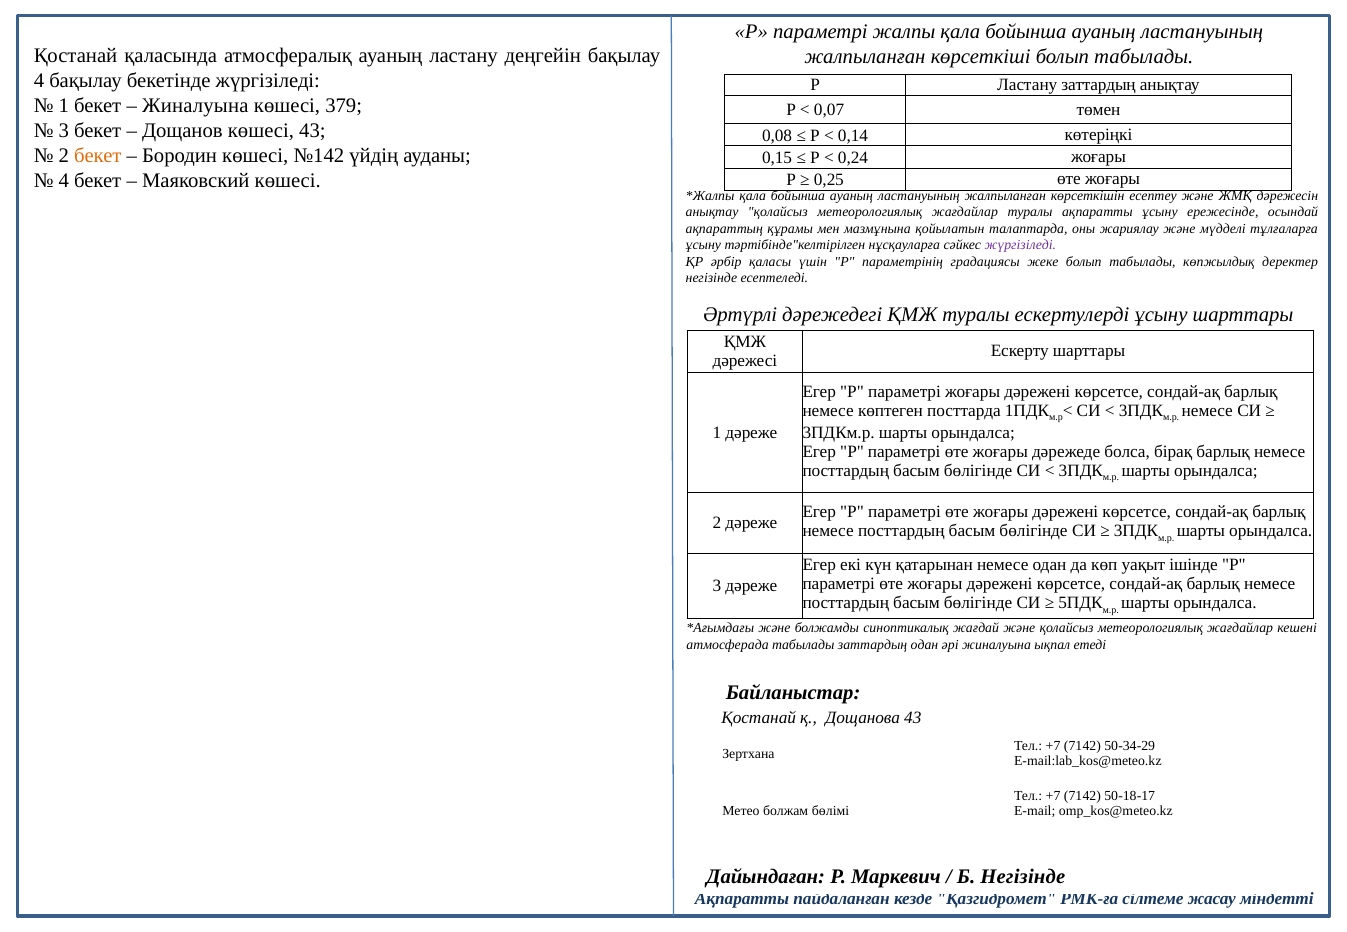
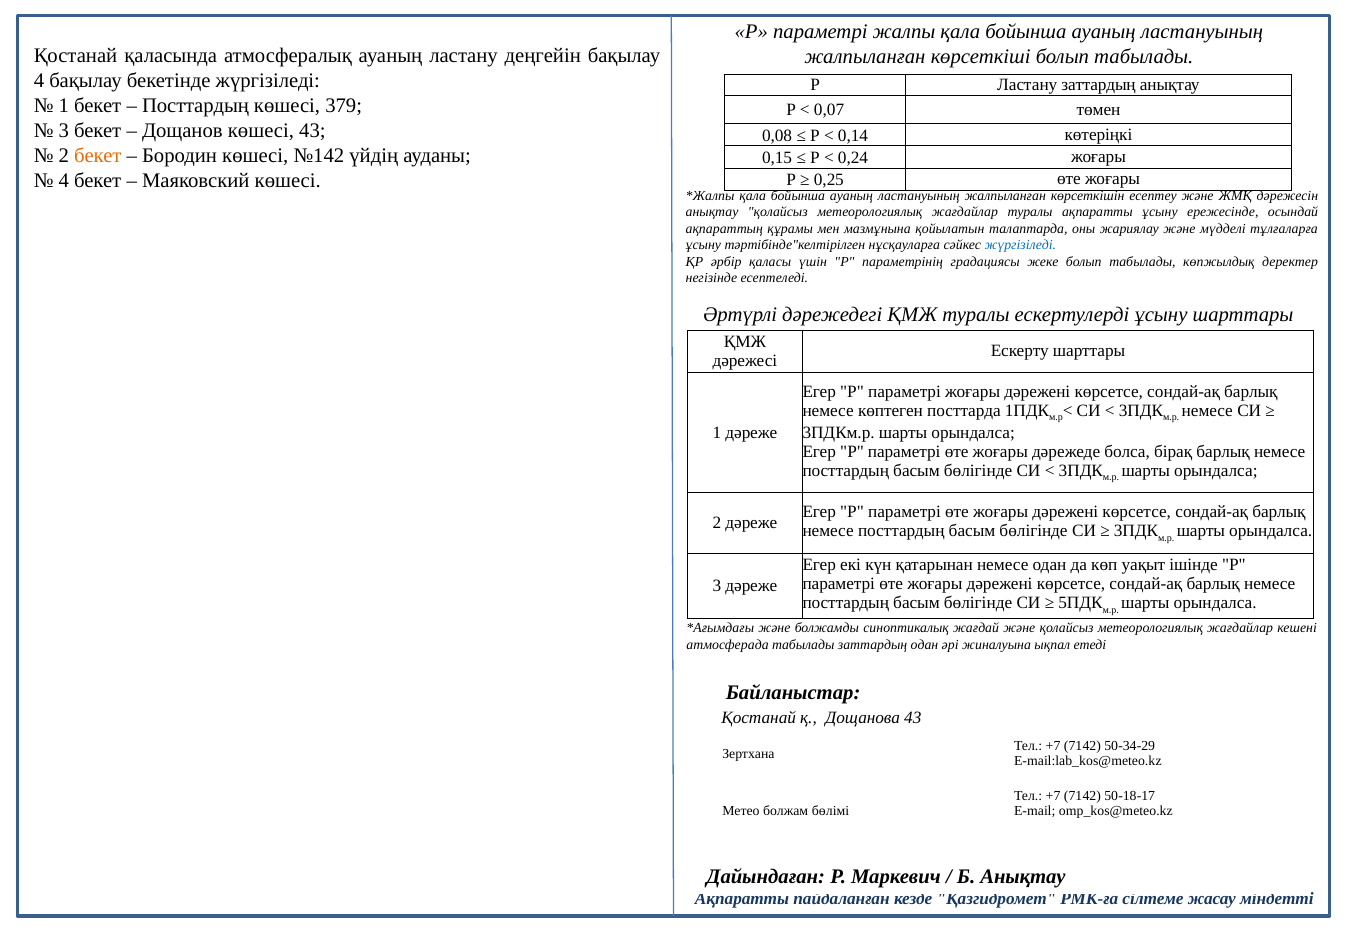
Жиналуына: Жиналуына -> Посттардың (195, 106)
жүргізіледі colour: purple -> blue (1020, 245)
Б Негізінде: Негізінде -> Анықтау (1023, 877)
